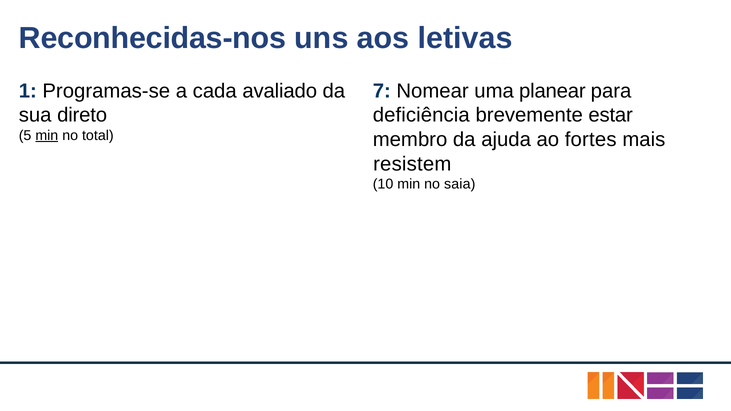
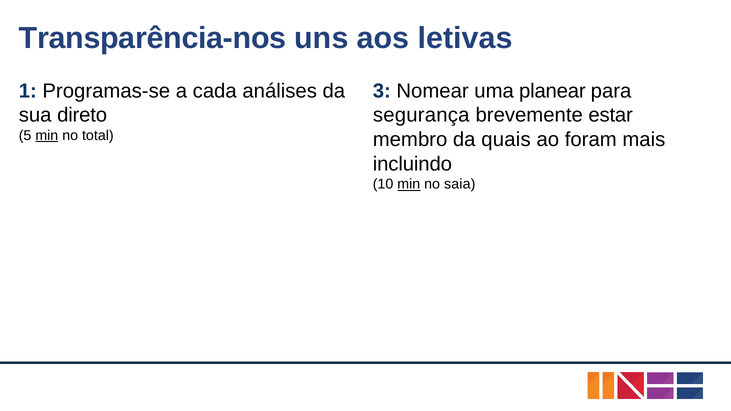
Reconhecidas-nos: Reconhecidas-nos -> Transparência-nos (153, 38)
avaliado: avaliado -> análises (280, 91)
7: 7 -> 3 (382, 91)
deficiência: deficiência -> segurança (421, 115)
ajuda: ajuda -> quais (506, 140)
fortes: fortes -> foram (591, 140)
resistem: resistem -> incluindo (412, 164)
min underline: none -> present (409, 184)
